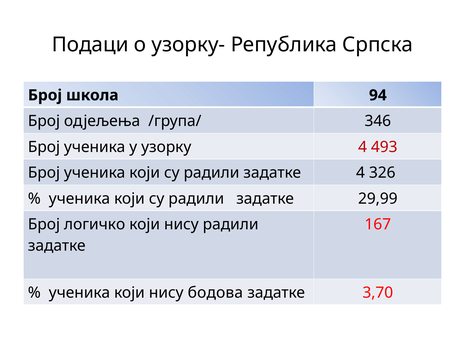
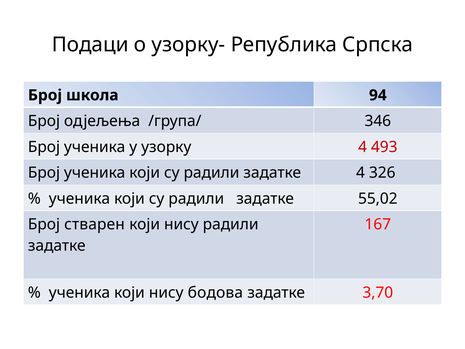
29,99: 29,99 -> 55,02 (378, 198)
логичко: логичко -> стварен (95, 224)
